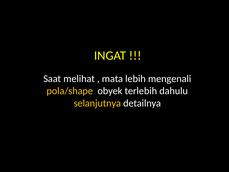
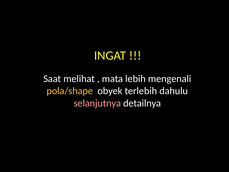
selanjutnya colour: yellow -> pink (97, 103)
